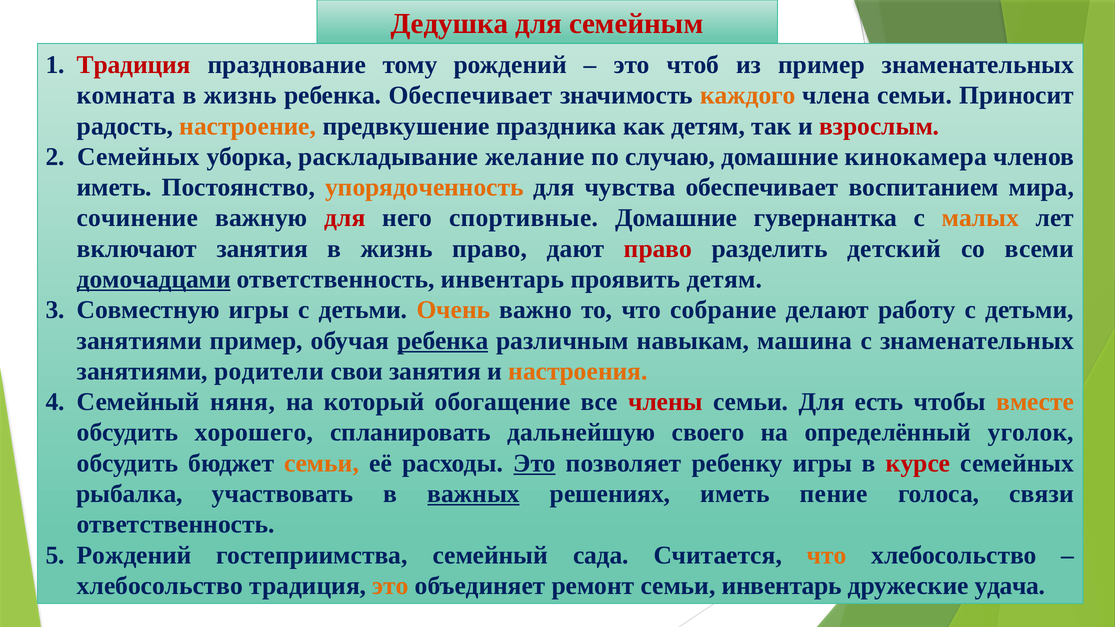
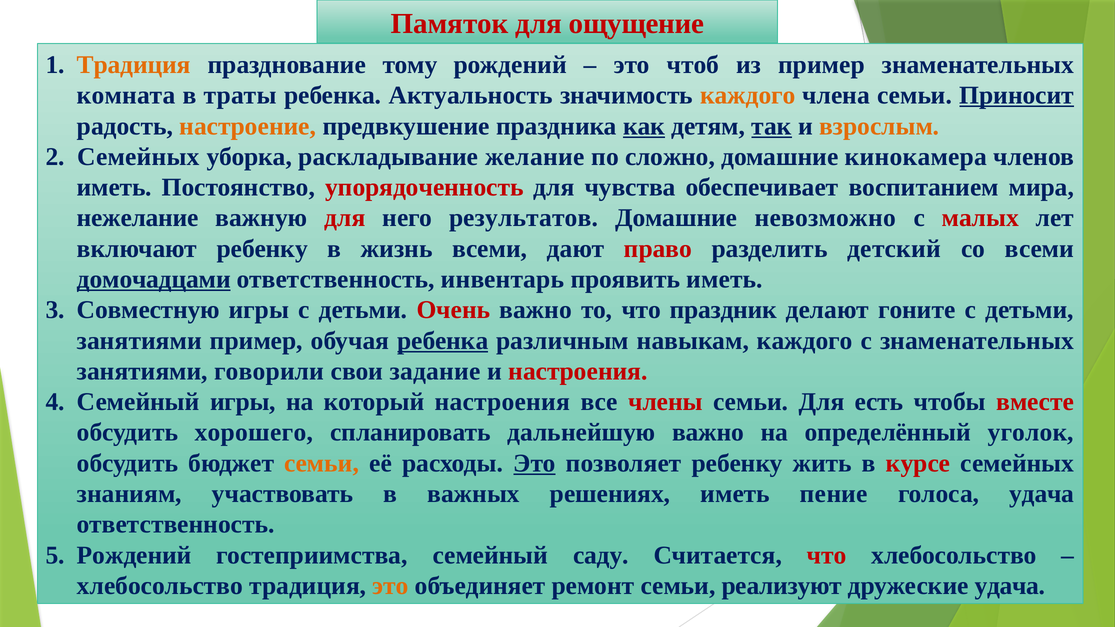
Дедушка: Дедушка -> Памяток (450, 24)
семейным: семейным -> ощущение (636, 24)
Традиция colour: red -> orange (134, 65)
жизнь: жизнь -> траты (240, 95)
ребенка Обеспечивает: Обеспечивает -> Актуальность (471, 95)
Приносит underline: none -> present (1017, 95)
как underline: none -> present (644, 126)
так underline: none -> present (772, 126)
взрослым colour: red -> orange (879, 126)
случаю: случаю -> сложно (670, 157)
упорядоченность colour: orange -> red (424, 187)
сочинение: сочинение -> нежелание (138, 218)
спортивные: спортивные -> результатов (524, 218)
гувернантка: гувернантка -> невозможно (825, 218)
малых colour: orange -> red (980, 218)
включают занятия: занятия -> ребенку (262, 249)
жизнь право: право -> всеми (490, 249)
проявить детям: детям -> иметь (725, 279)
Очень colour: orange -> red (453, 310)
собрание: собрание -> праздник (724, 310)
работу: работу -> гоните (917, 310)
навыкам машина: машина -> каждого (805, 341)
родители: родители -> говорили (269, 371)
свои занятия: занятия -> задание (435, 371)
настроения colour: orange -> red (578, 371)
Семейный няня: няня -> игры (243, 402)
который обогащение: обогащение -> настроения (502, 402)
вместе colour: orange -> red (1035, 402)
дальнейшую своего: своего -> важно (708, 433)
ребенку игры: игры -> жить (822, 463)
рыбалка: рыбалка -> знаниям (129, 494)
важных underline: present -> none (474, 494)
голоса связи: связи -> удача (1042, 494)
сада: сада -> саду (601, 555)
что colour: orange -> red (827, 555)
семьи инвентарь: инвентарь -> реализуют (782, 586)
